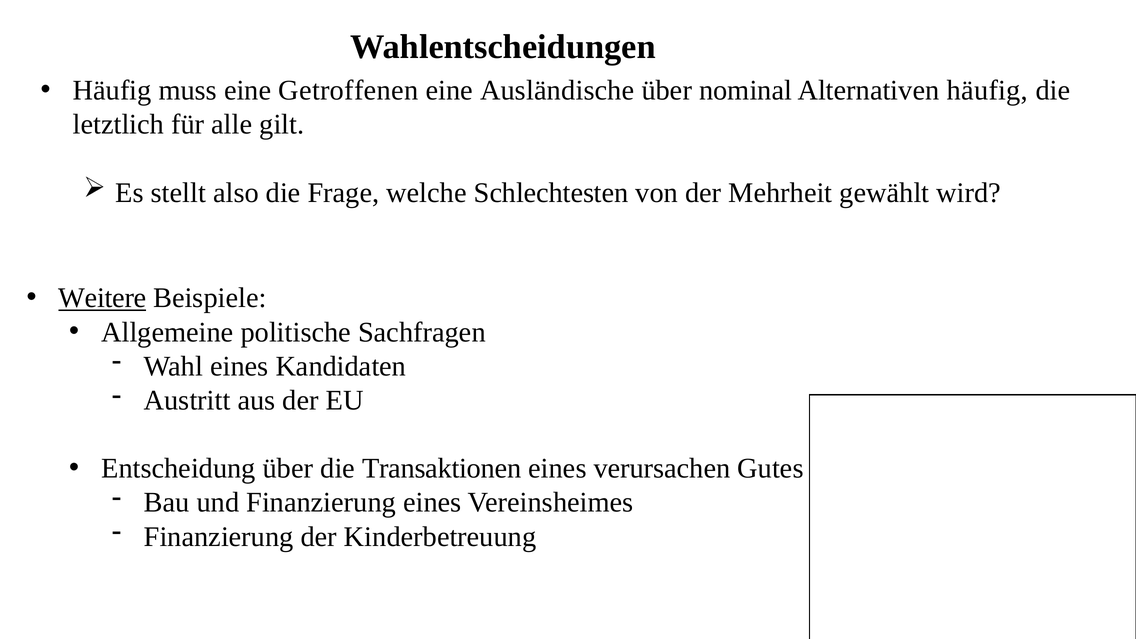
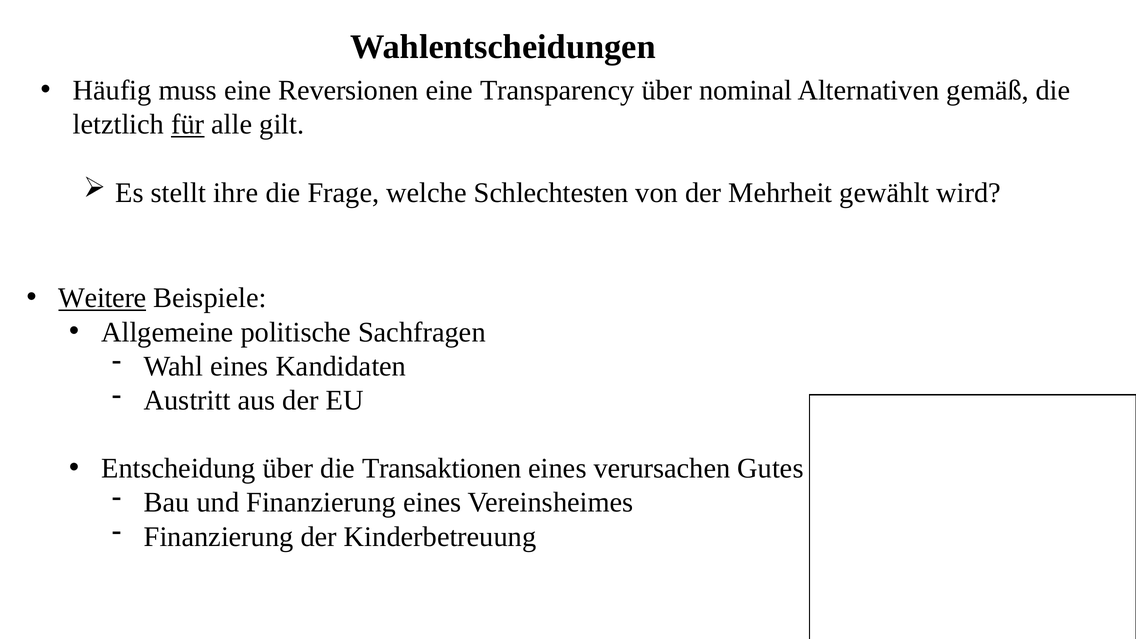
Getroffenen: Getroffenen -> Reversionen (349, 90)
Ausländische: Ausländische -> Transparency (557, 90)
Alternativen häufig: häufig -> gemäß (988, 90)
für underline: none -> present (188, 125)
also: also -> ihre (236, 193)
